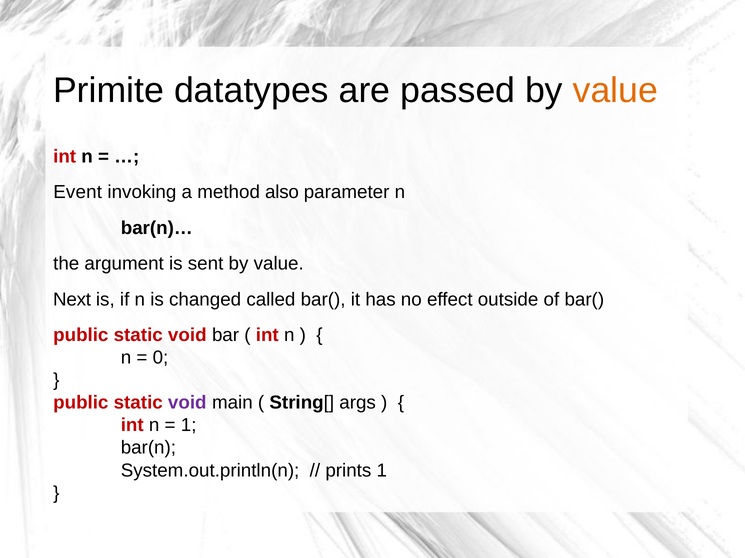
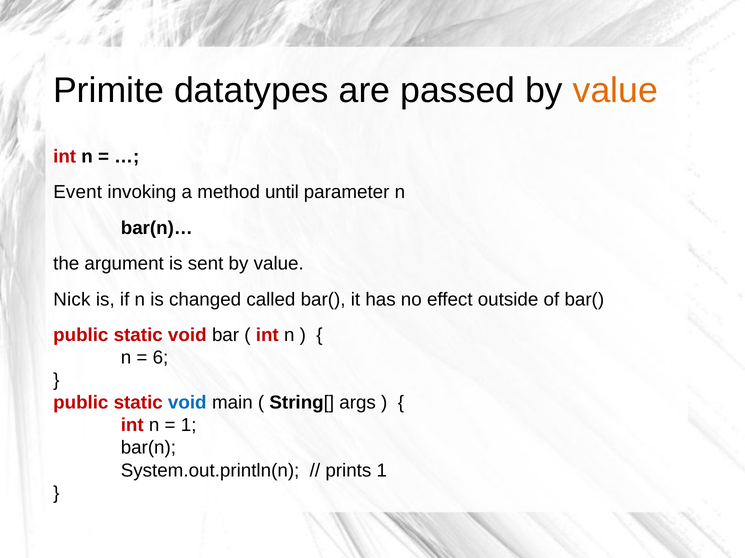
also: also -> until (282, 192)
Next: Next -> Nick (72, 300)
0: 0 -> 6 (160, 358)
void colour: purple -> blue (187, 403)
